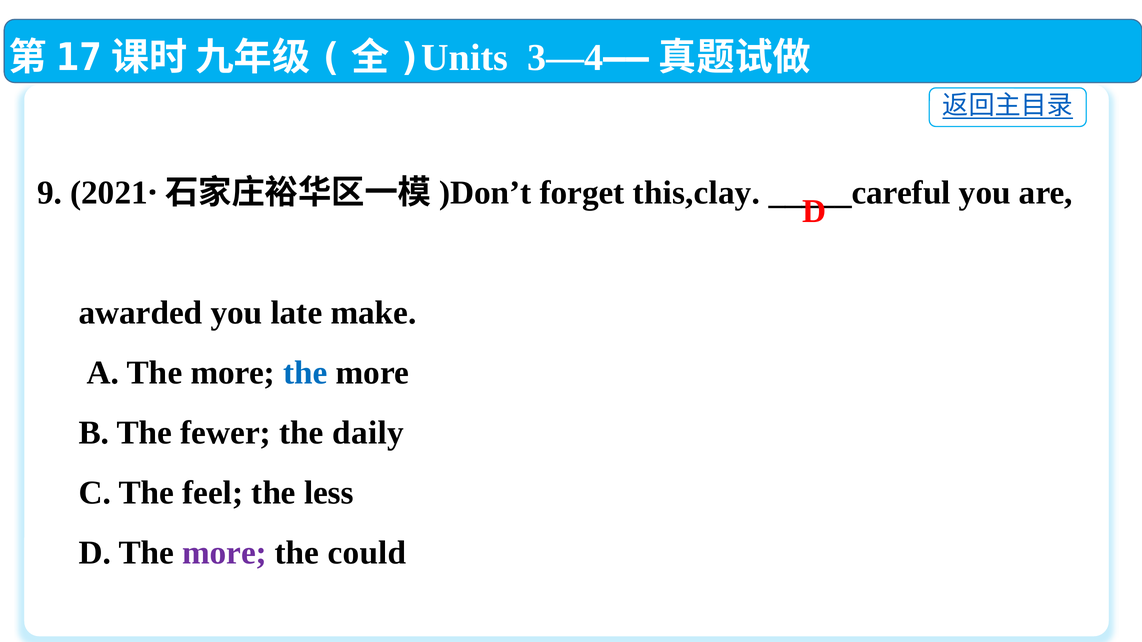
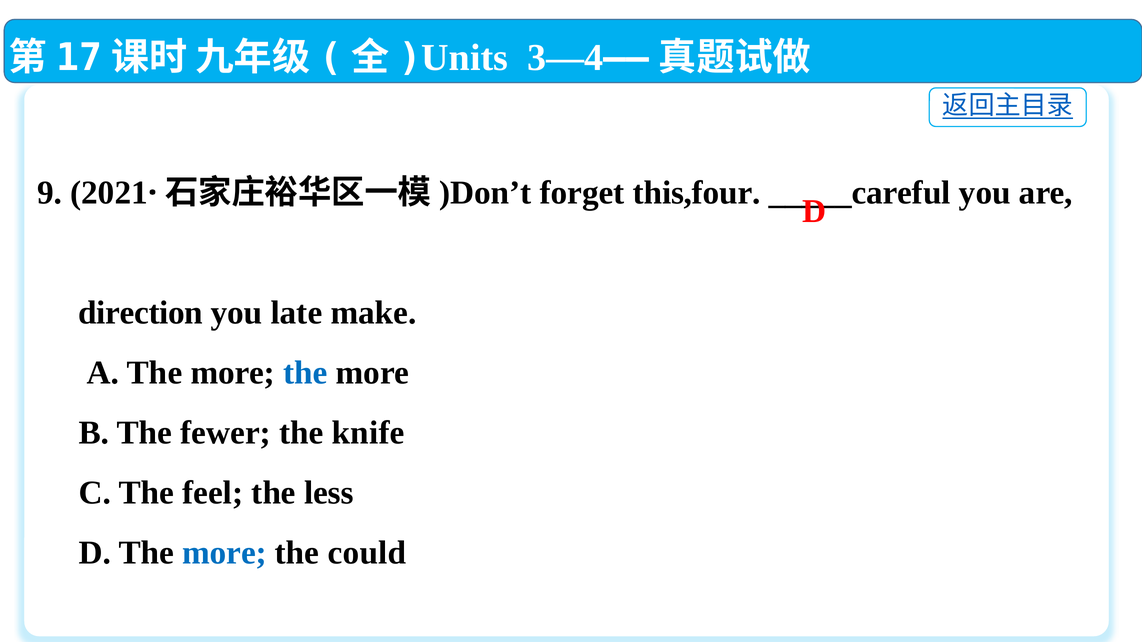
this,clay: this,clay -> this,four (697, 193)
awarded: awarded -> direction (141, 313)
daily: daily -> knife (368, 433)
more colour: purple -> blue (225, 553)
